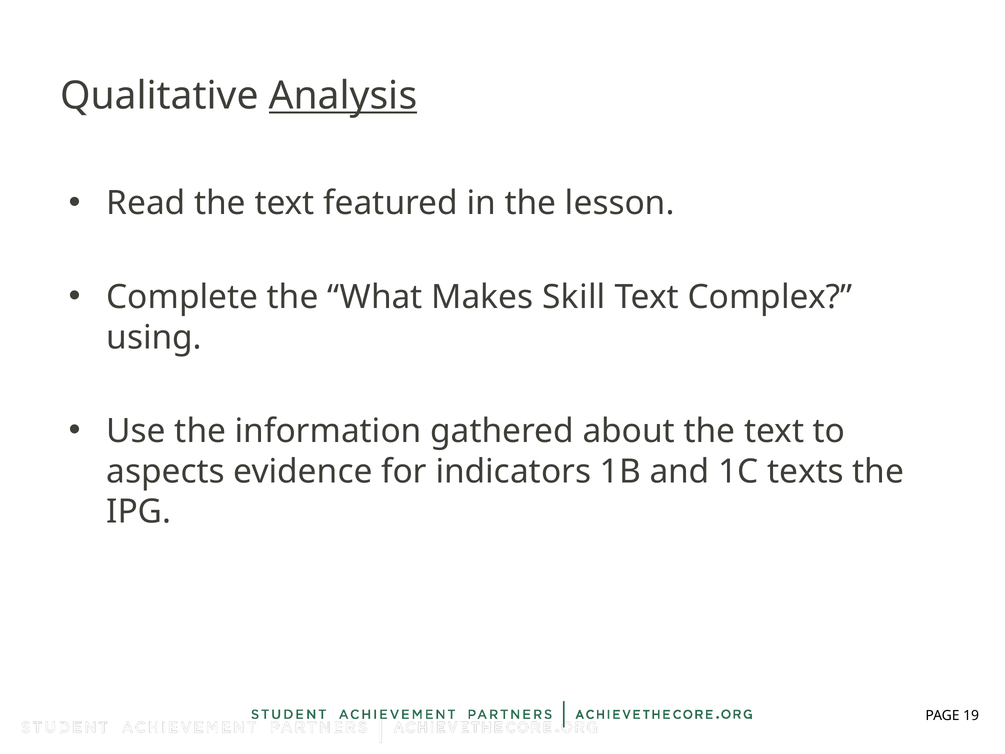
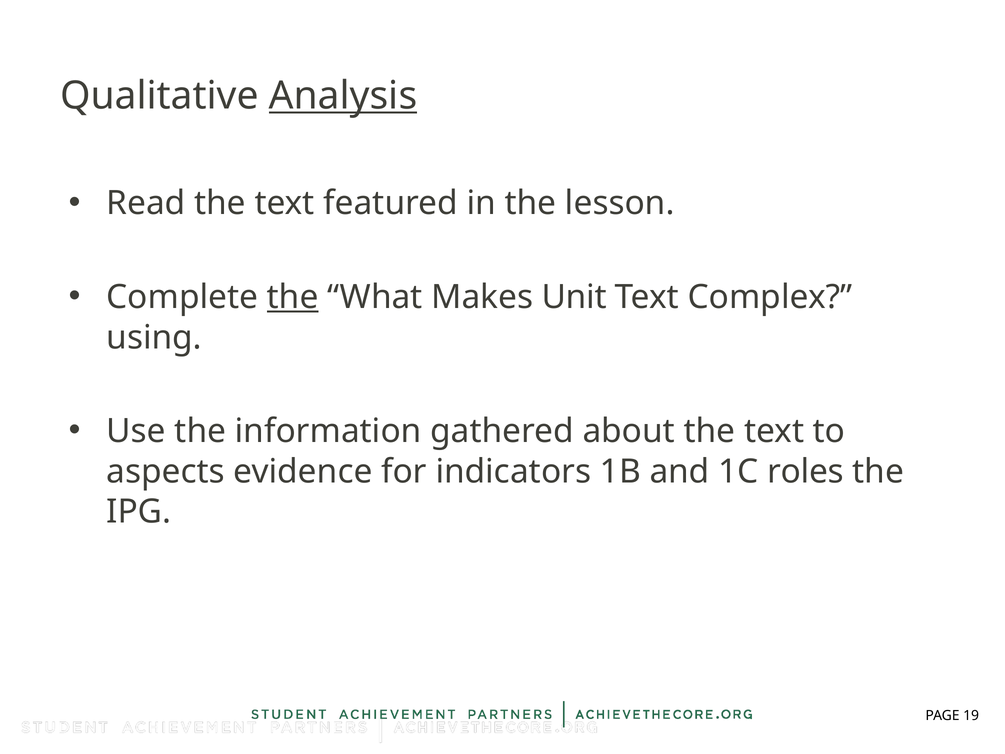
the underline: none -> present (293, 297)
Skill: Skill -> Unit (574, 297)
texts: texts -> roles (806, 471)
